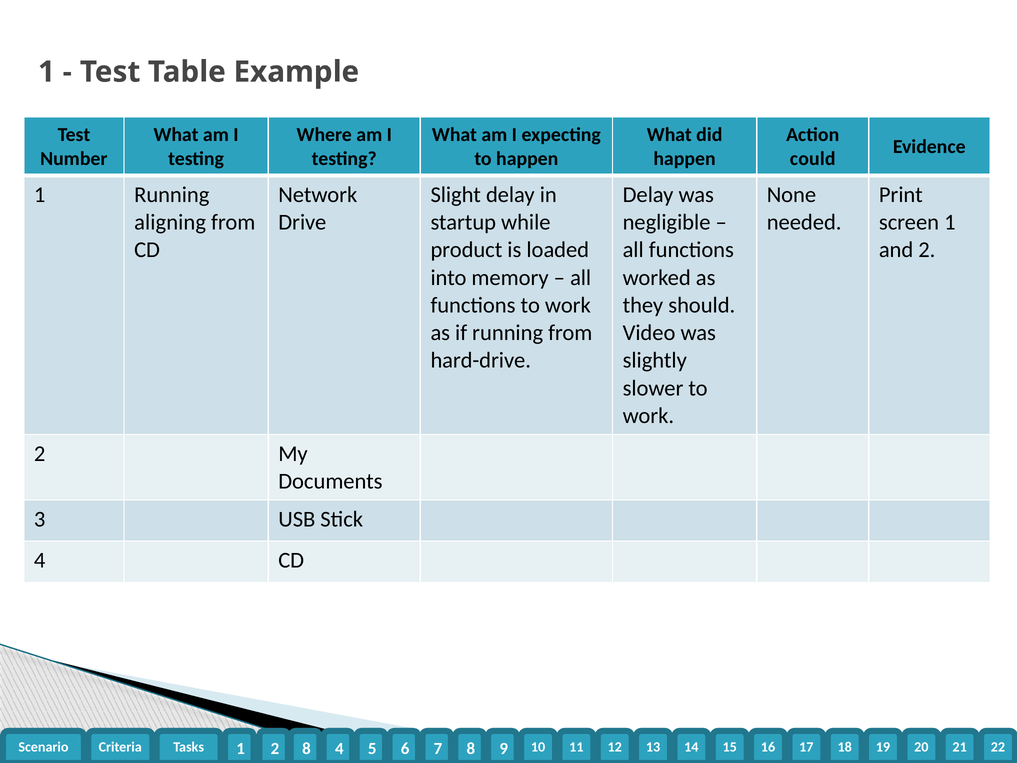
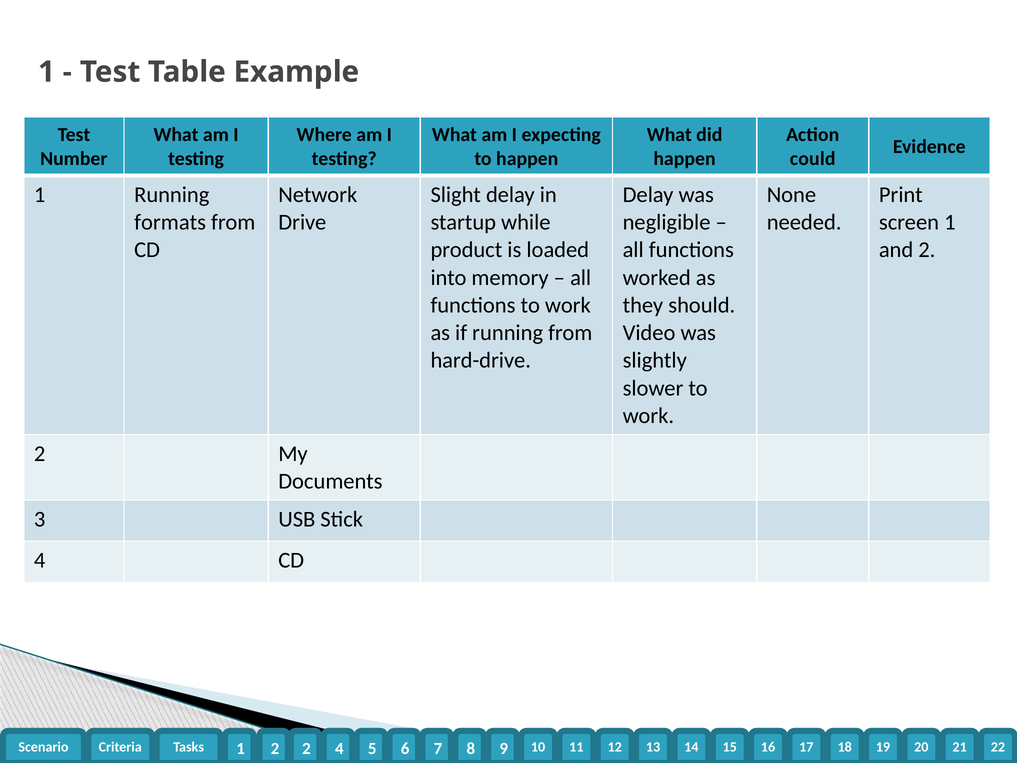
aligning: aligning -> formats (170, 222)
1 8: 8 -> 2 (306, 748)
